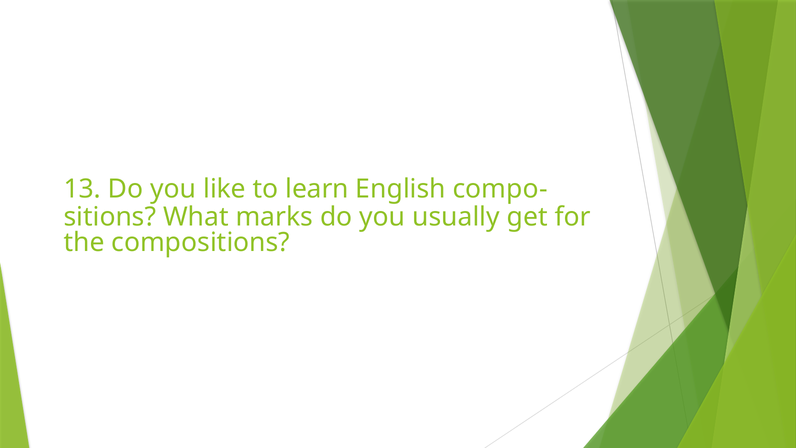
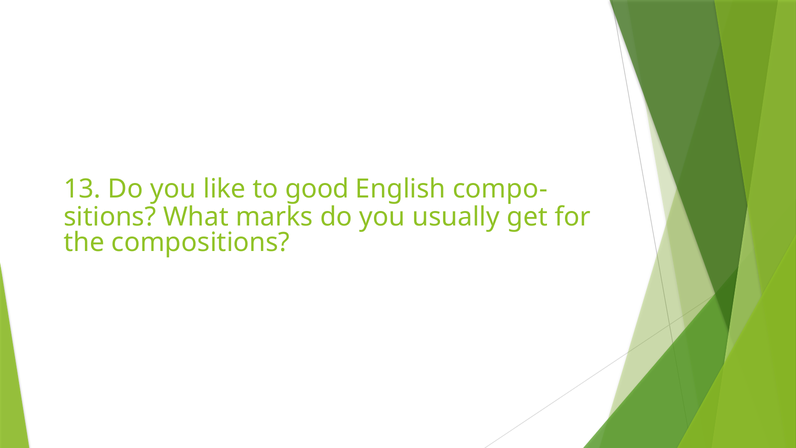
learn: learn -> good (317, 189)
